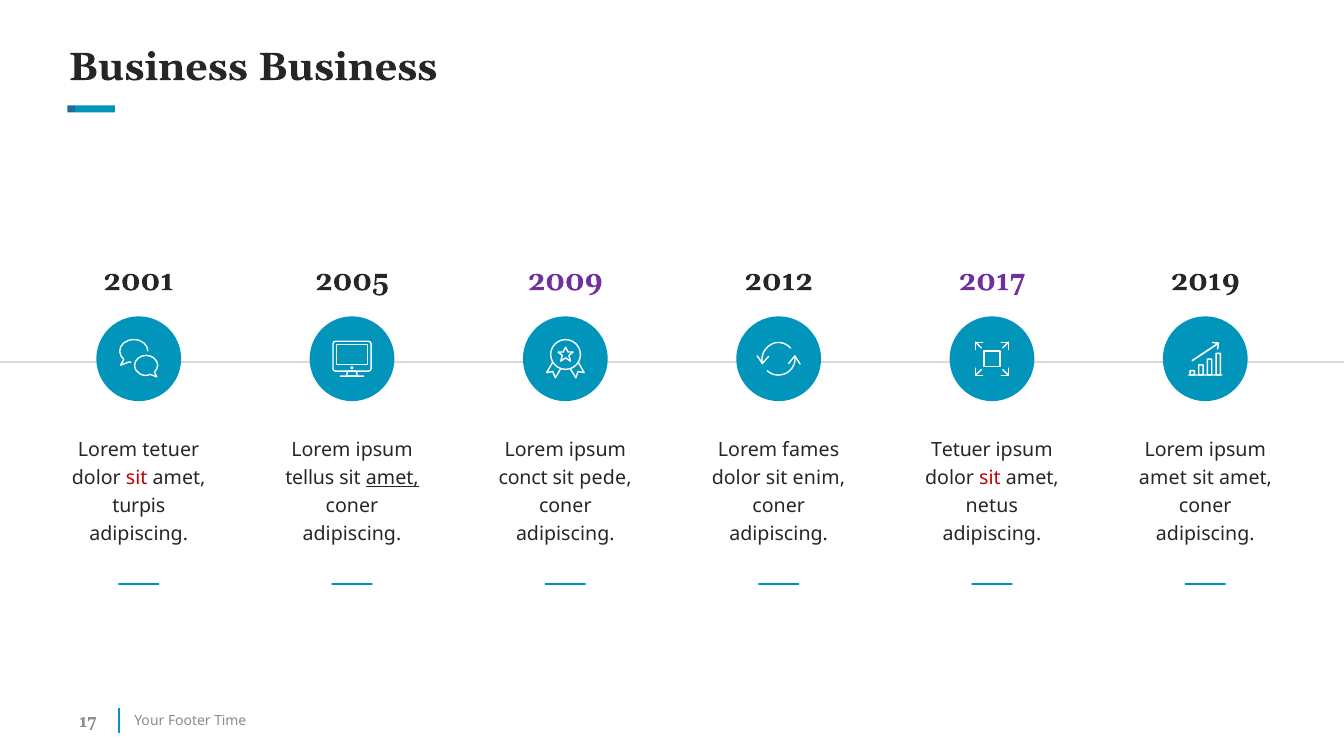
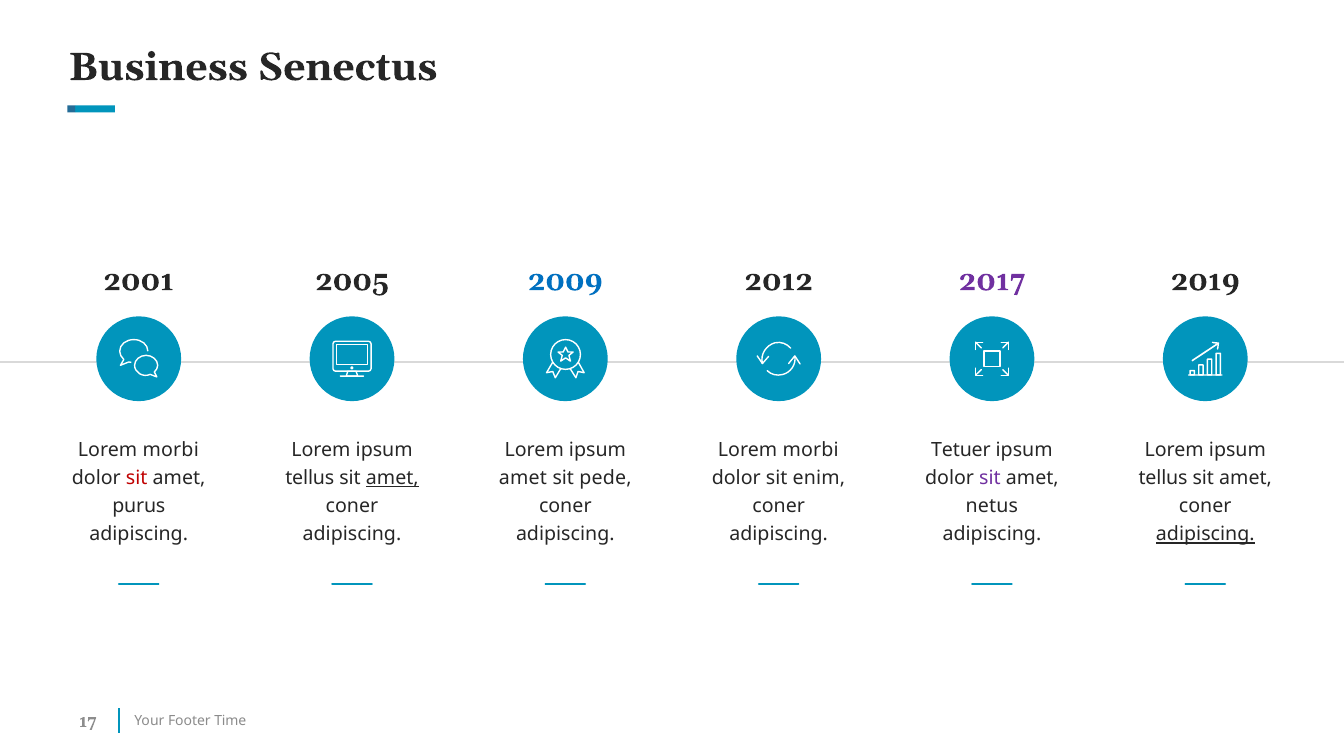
Business Business: Business -> Senectus (348, 67)
2009 colour: purple -> blue (565, 281)
tetuer: tetuer -> morbi (171, 450)
fames: fames -> morbi (811, 450)
conct: conct -> amet (523, 478)
sit colour: red -> purple (990, 478)
amet: amet -> tellus (1163, 478)
turpis: turpis -> purus (139, 506)
adipiscing underline: none -> present (1205, 535)
